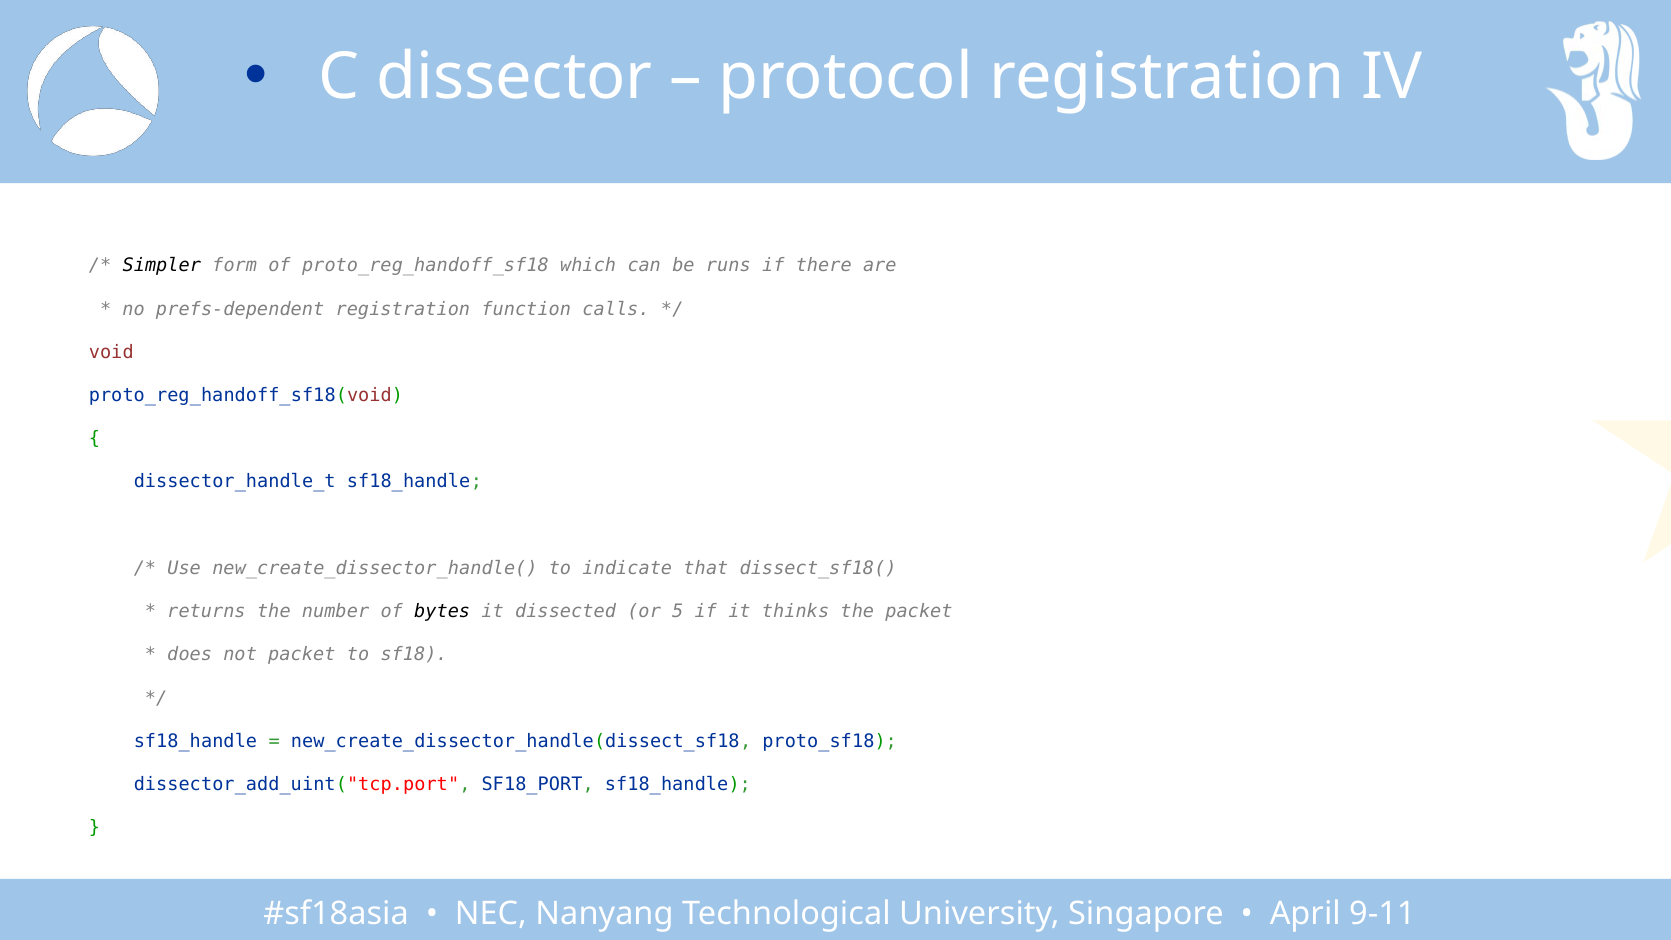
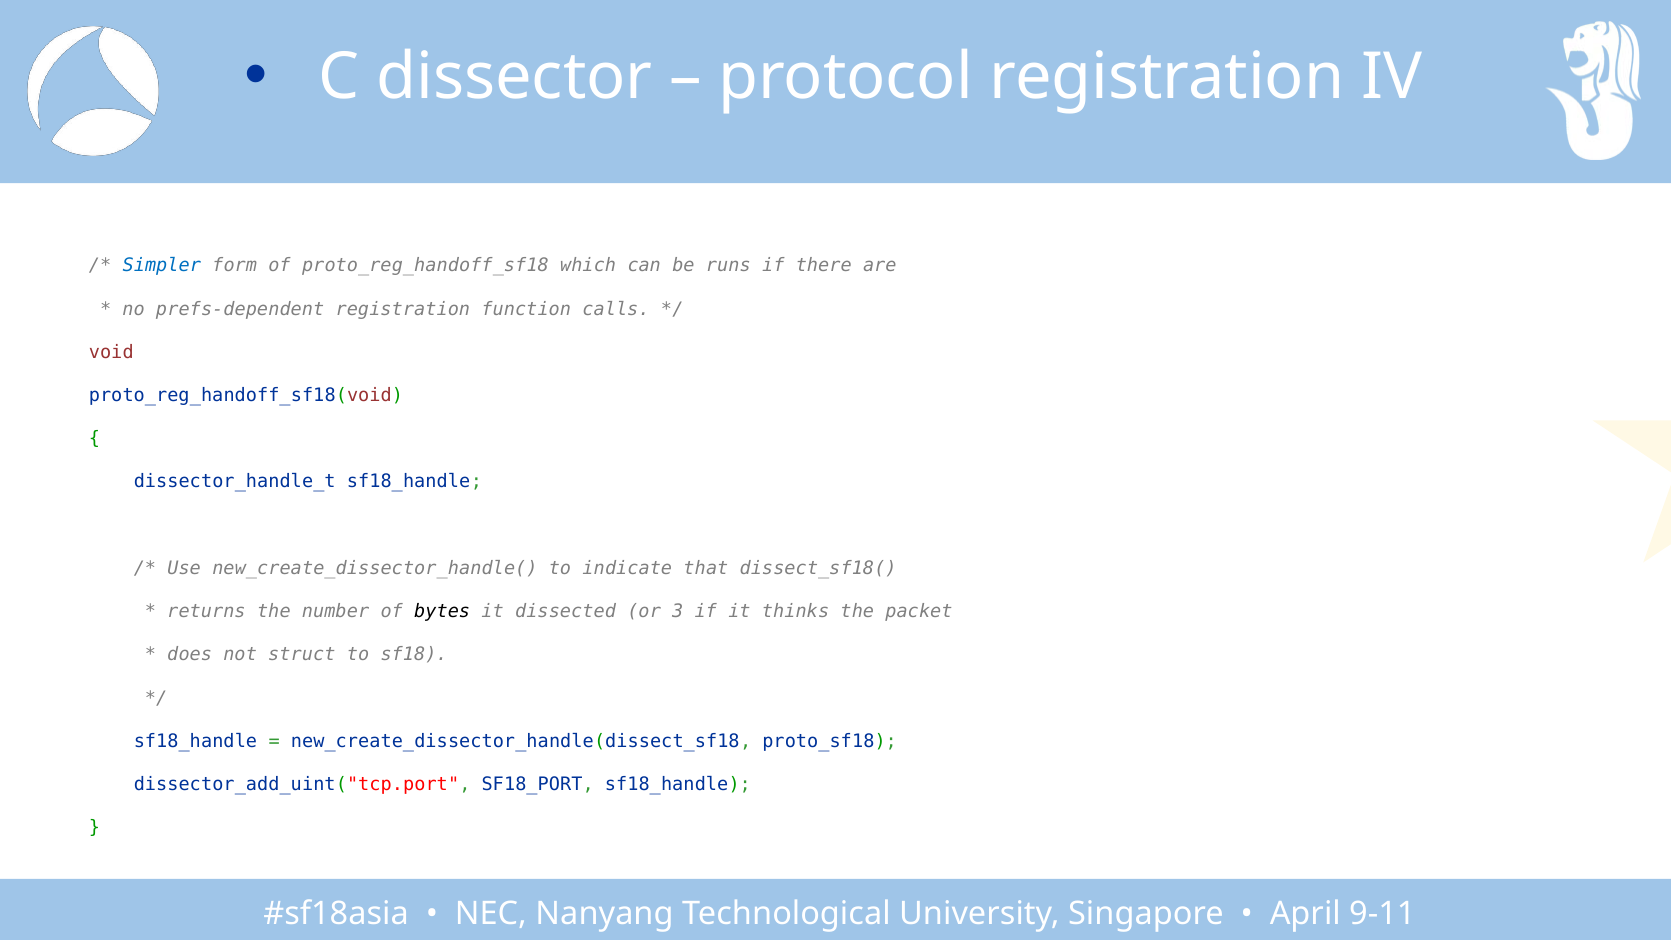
Simpler colour: black -> blue (162, 266)
5: 5 -> 3 (678, 611)
not packet: packet -> struct (302, 655)
